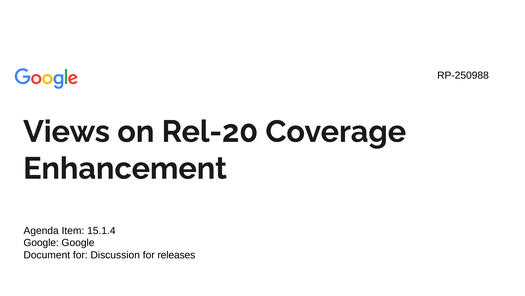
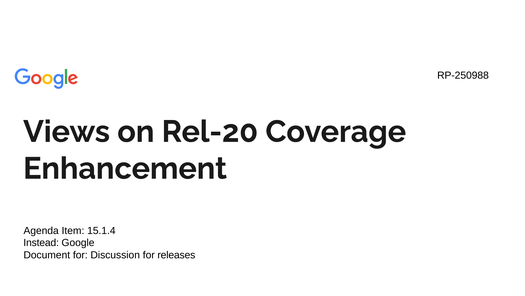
Google: Google -> Instead (41, 242)
